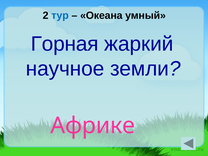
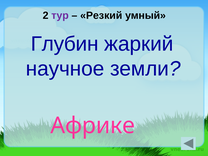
тур colour: blue -> purple (60, 16)
Океана: Океана -> Резкий (101, 16)
Горная: Горная -> Глубин (65, 44)
